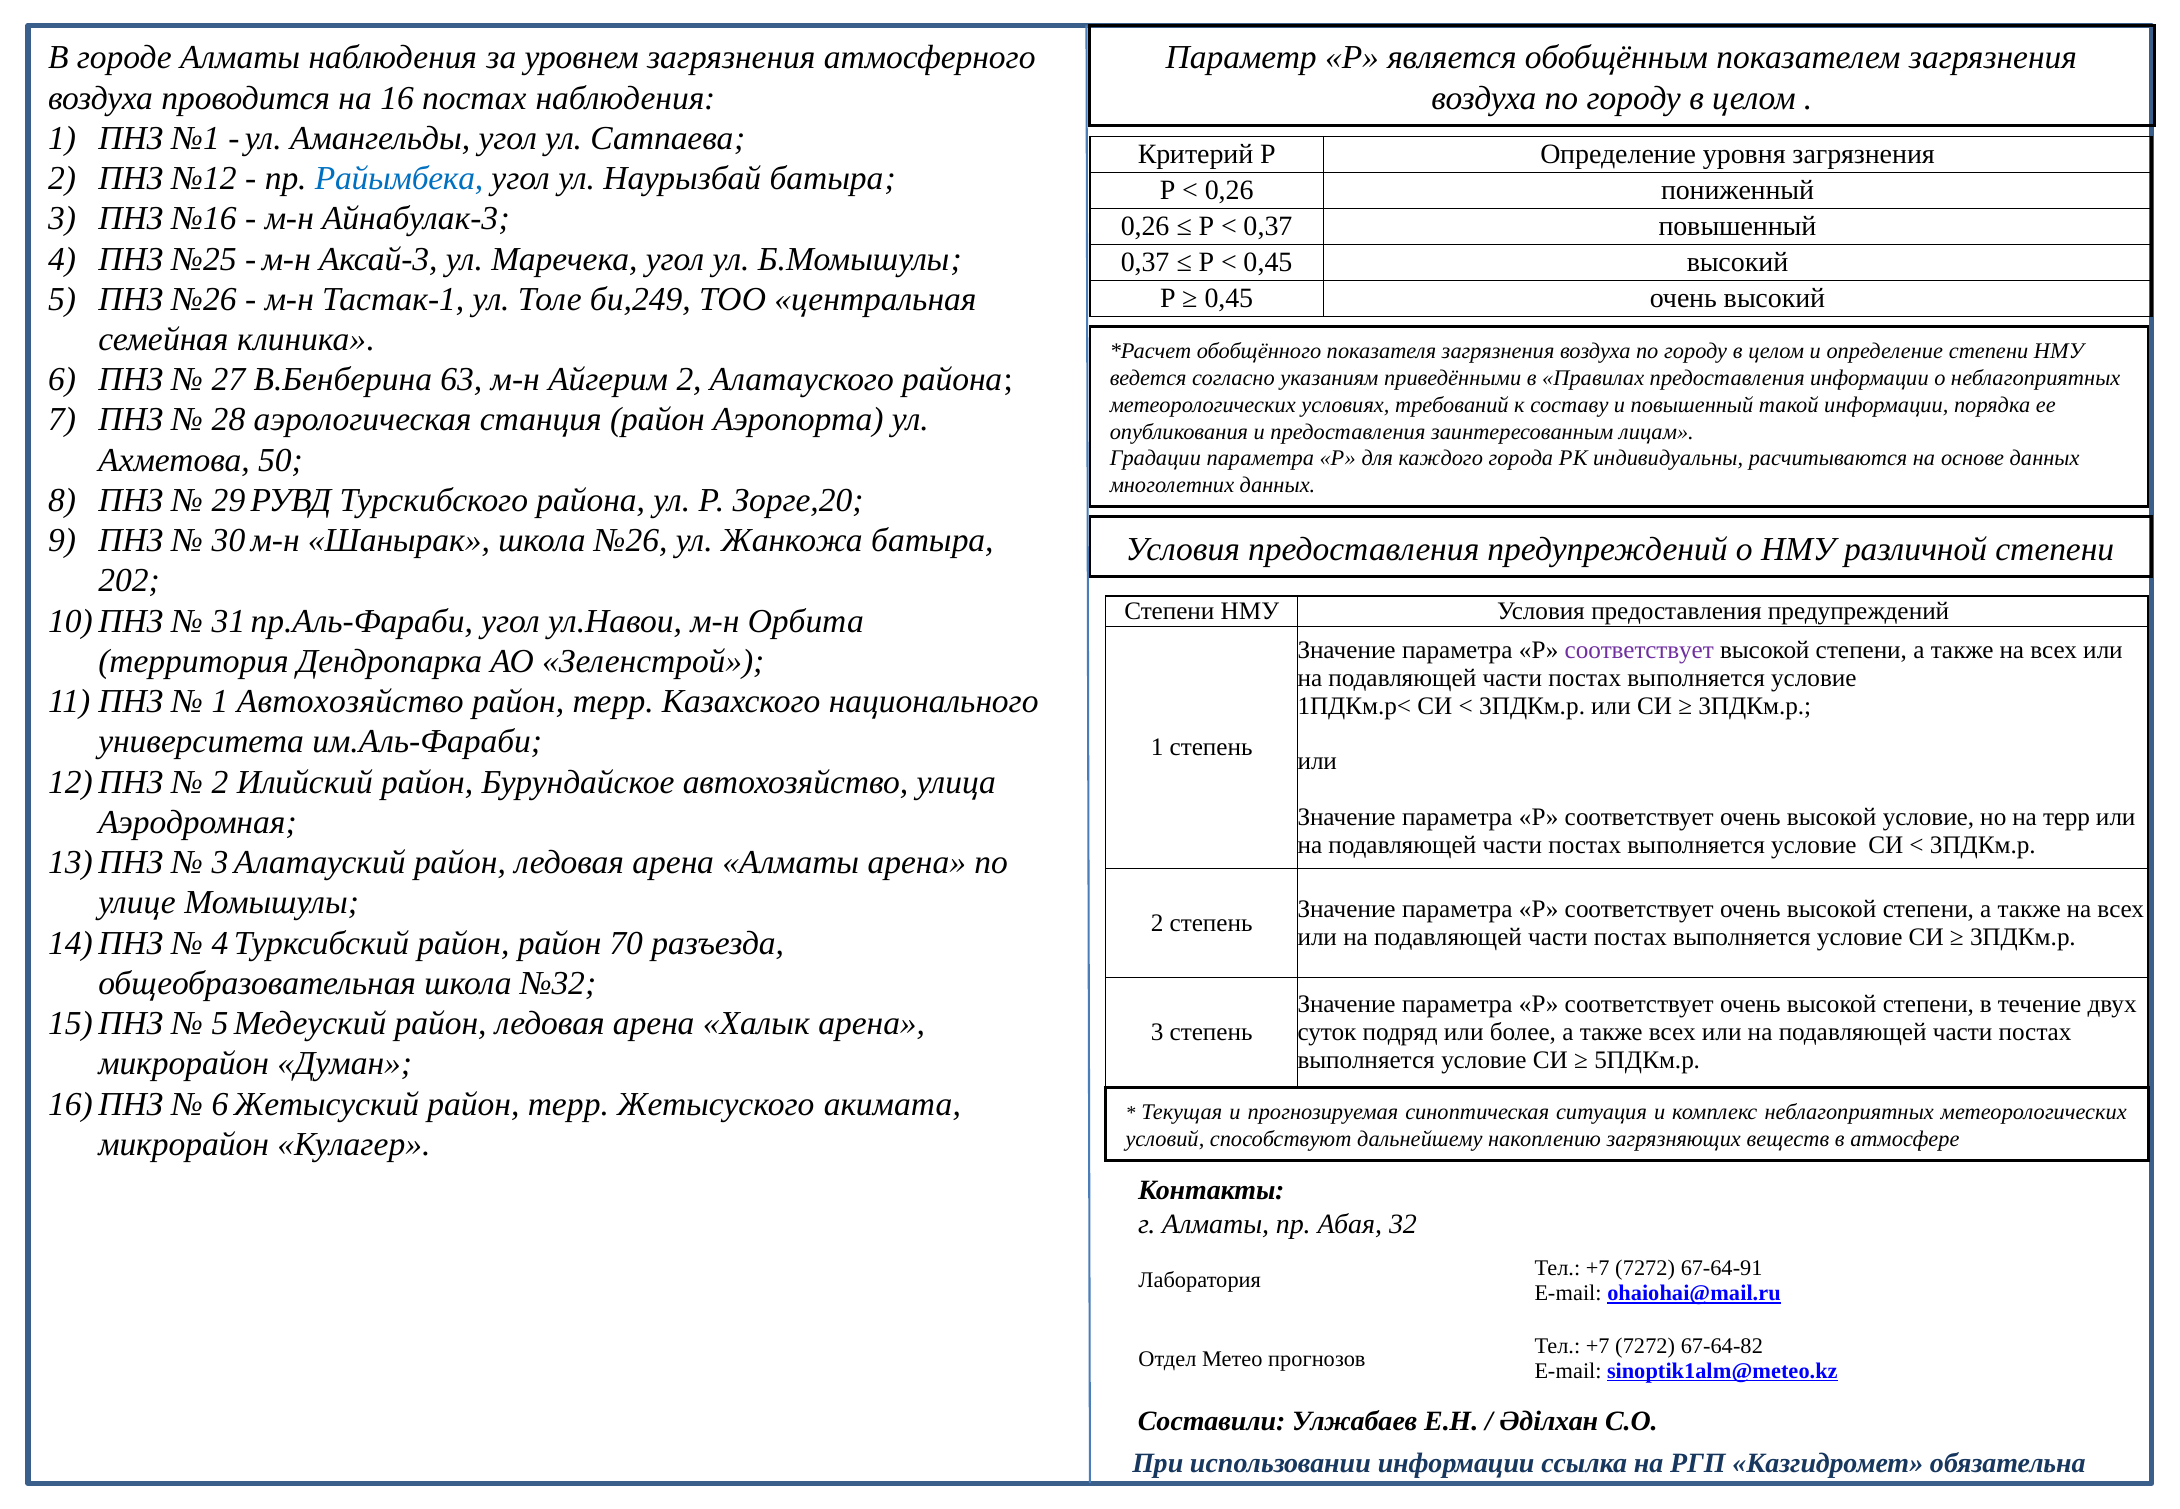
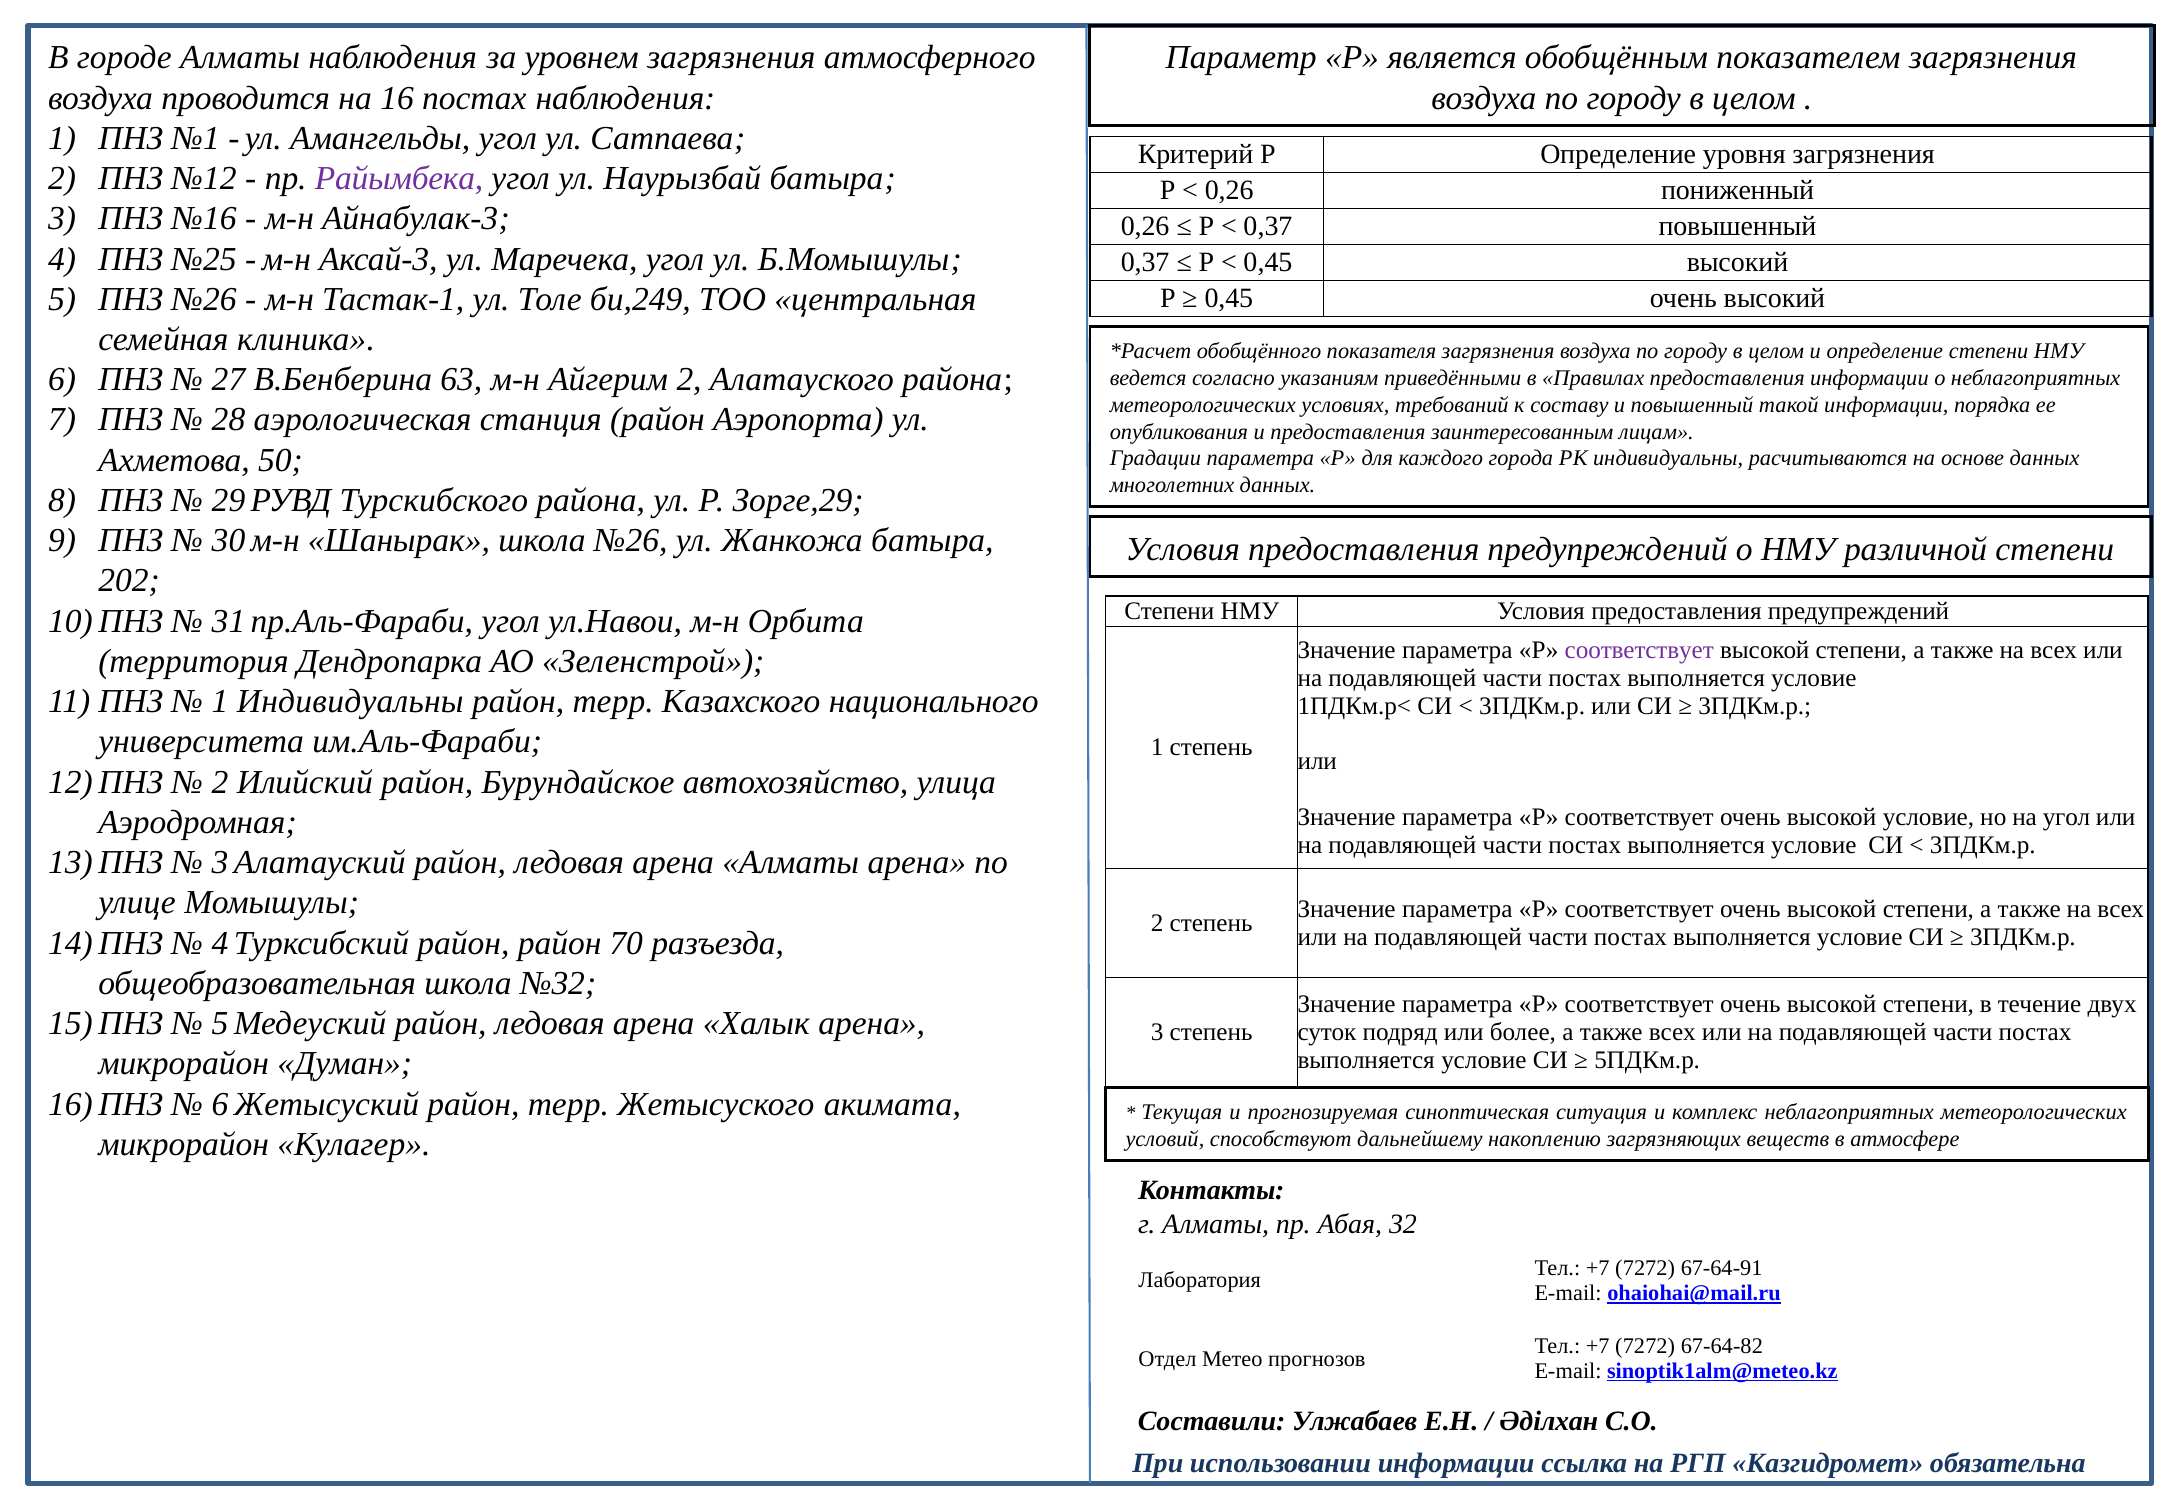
Райымбека colour: blue -> purple (399, 179)
Зорге,20: Зорге,20 -> Зорге,29 (798, 500)
1 Автохозяйство: Автохозяйство -> Индивидуальны (350, 702)
на терр: терр -> угол (2067, 817)
